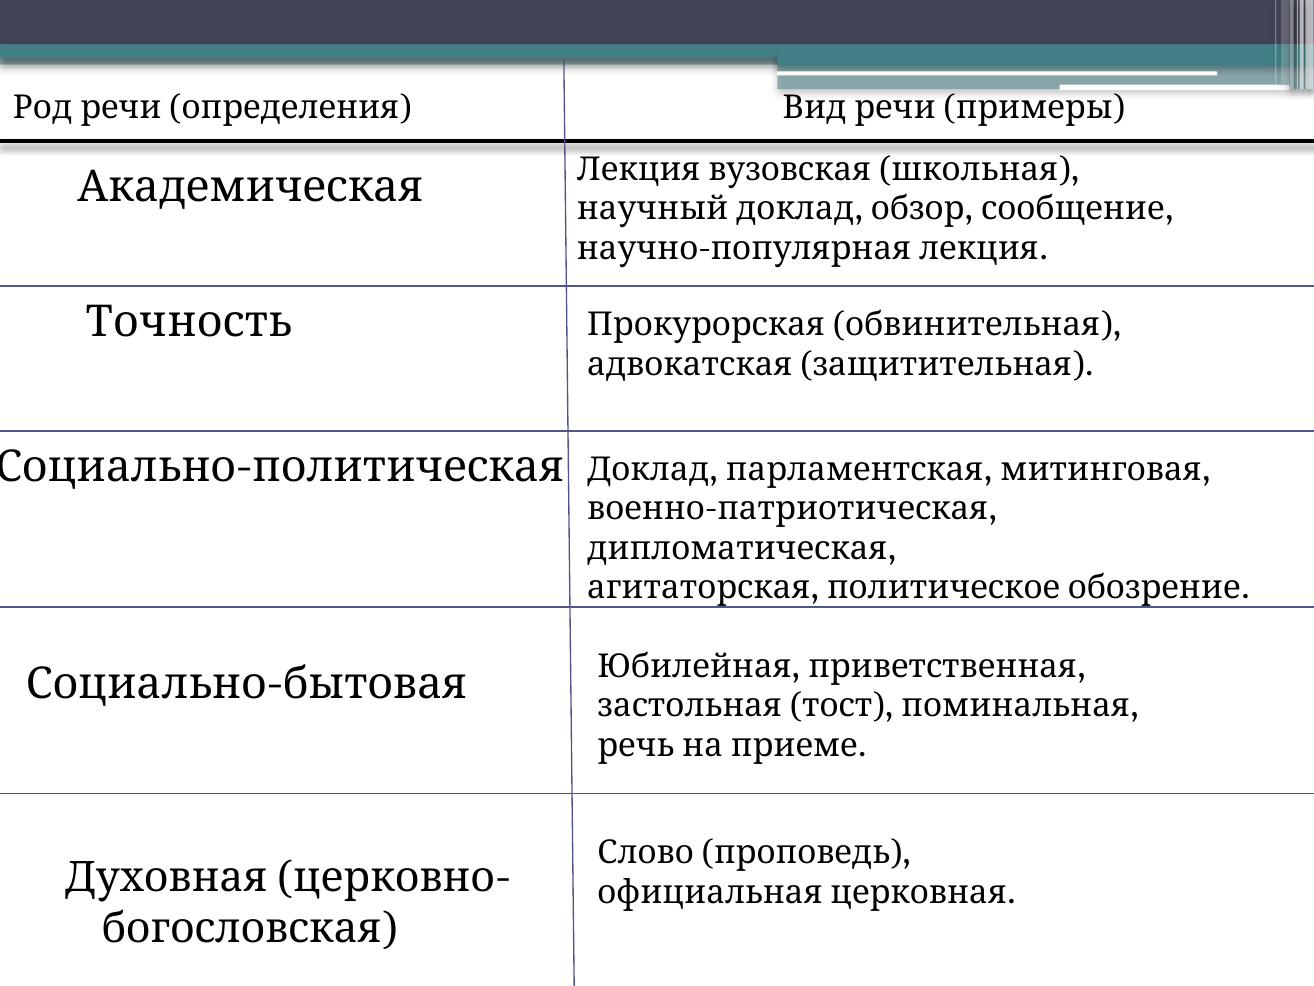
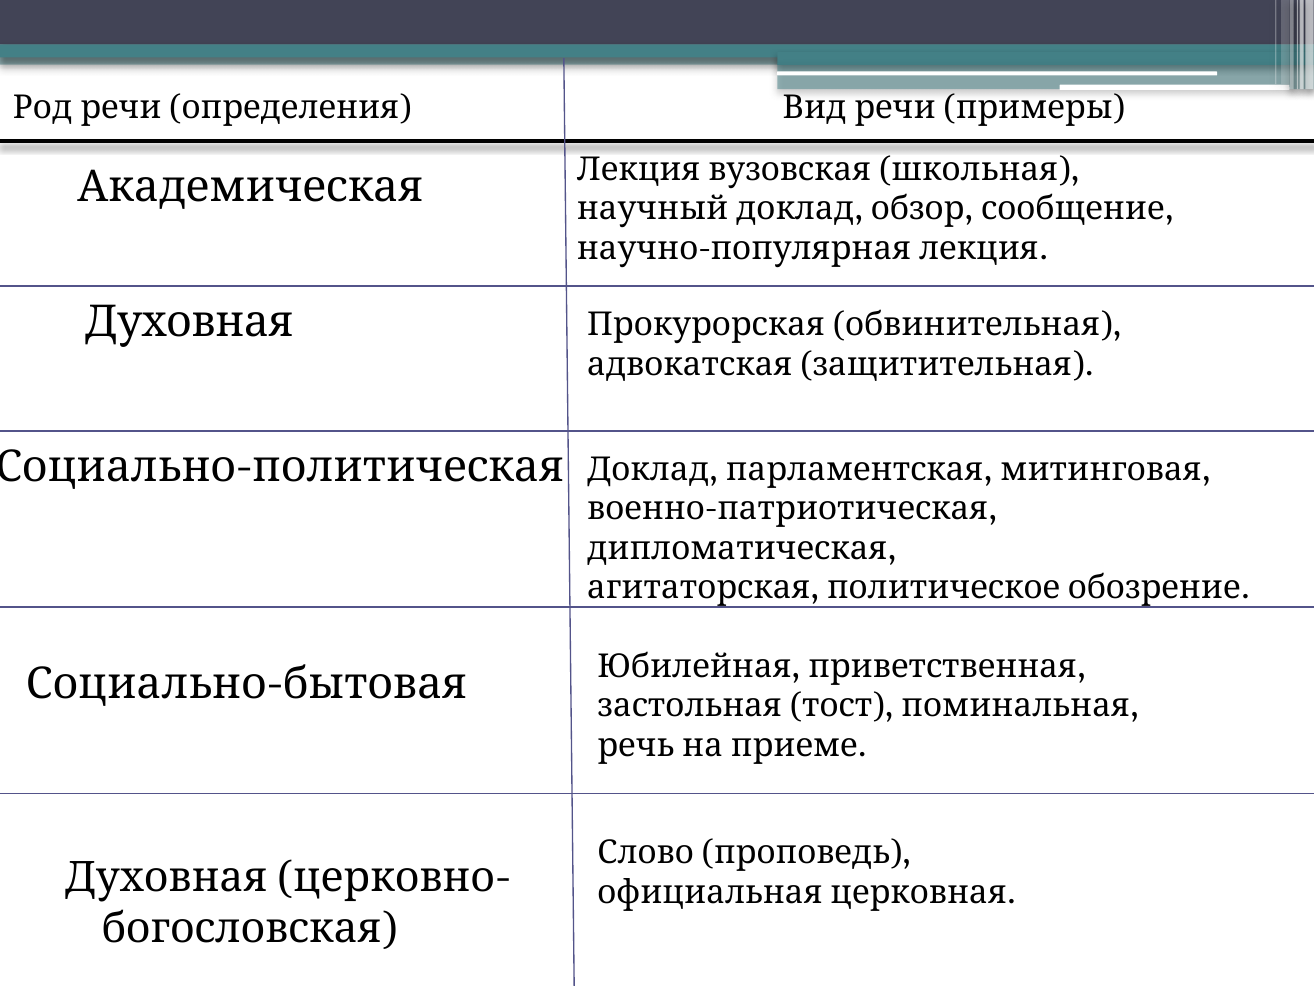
Точность: Точность -> Духовная (189, 322)
